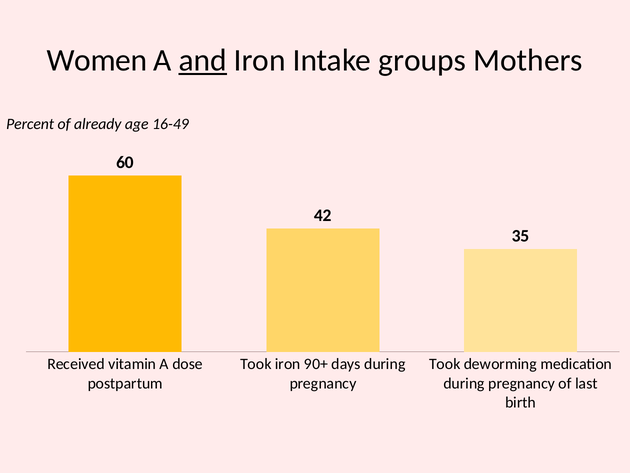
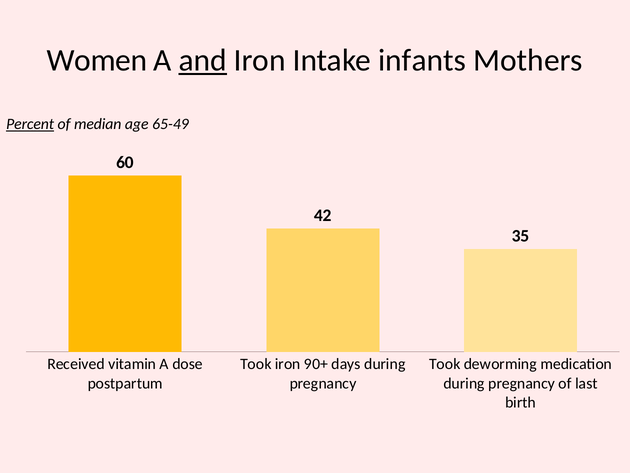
groups: groups -> infants (422, 60)
Percent underline: none -> present (30, 124)
already: already -> median (98, 124)
16-49: 16-49 -> 65-49 (170, 124)
